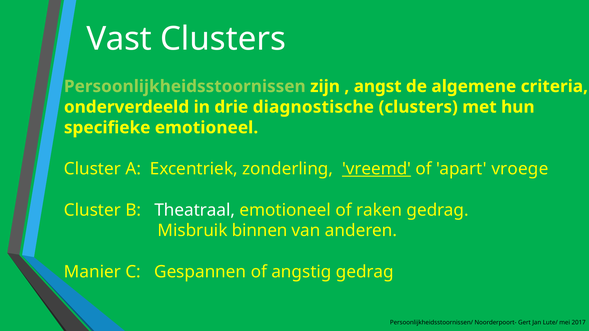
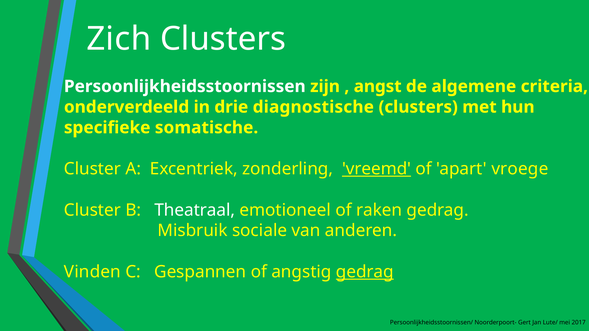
Vast: Vast -> Zich (119, 39)
Persoonlijkheidsstoornissen colour: light green -> white (185, 86)
specifieke emotioneel: emotioneel -> somatische (207, 128)
binnen: binnen -> sociale (260, 231)
Manier: Manier -> Vinden (92, 272)
gedrag underline: none -> present (365, 272)
